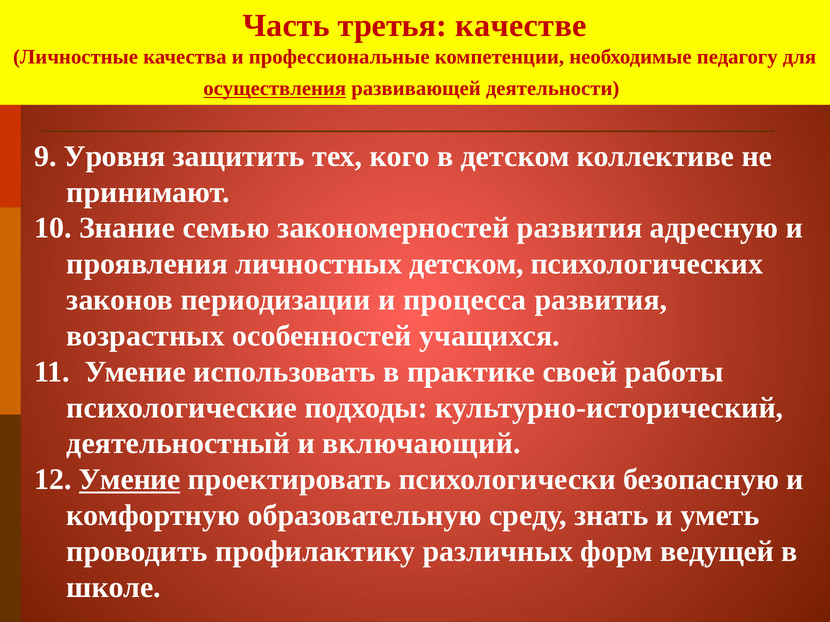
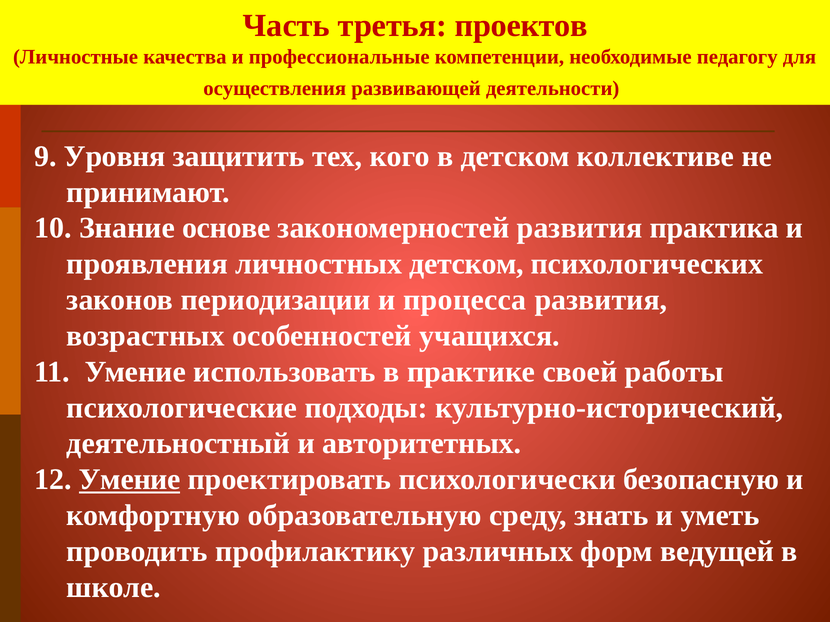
качестве: качестве -> проектов (521, 26)
осуществления underline: present -> none (275, 89)
семью: семью -> основе (226, 228)
адресную: адресную -> практика (714, 228)
включающий: включающий -> авторитетных (422, 444)
